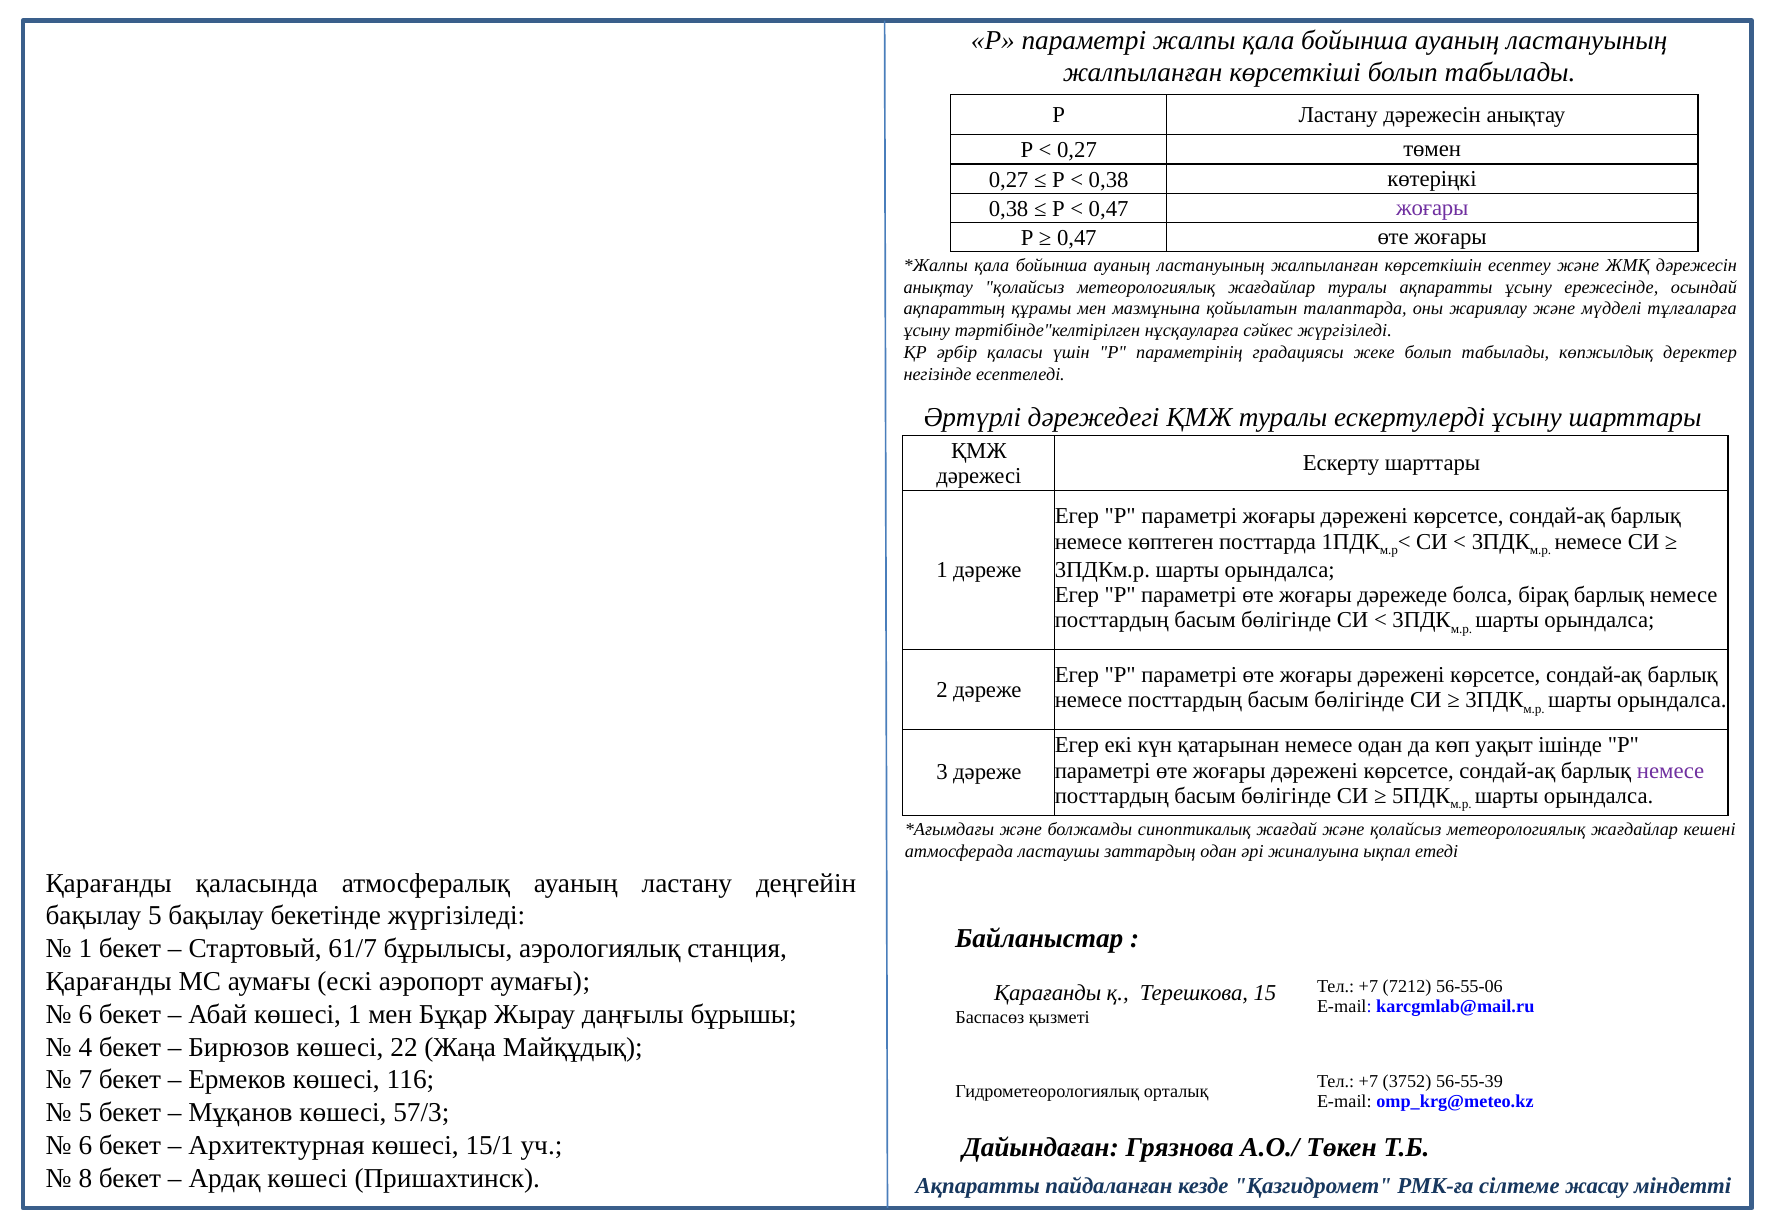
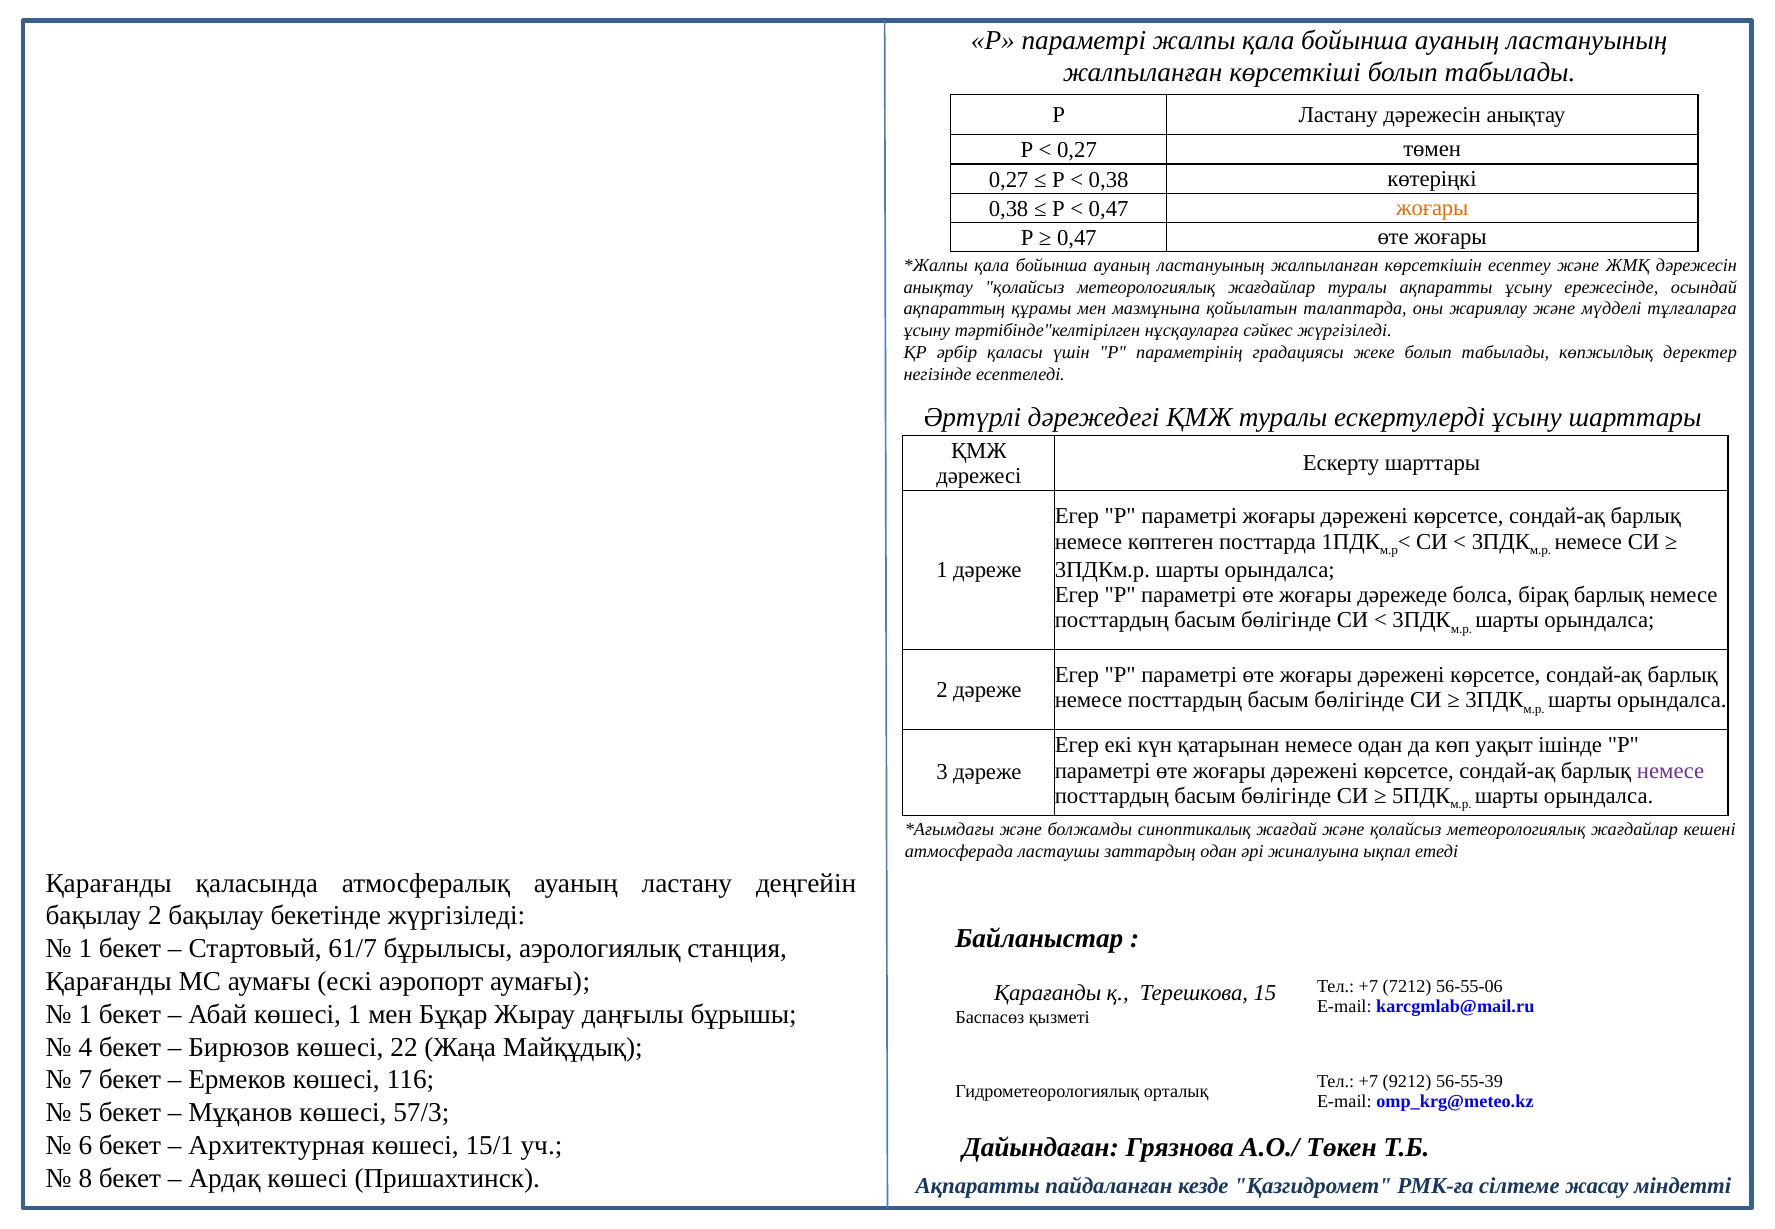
жоғары colour: purple -> orange (1432, 208)
бақылау 5: 5 -> 2 (155, 916)
6: 6 -> 1 (85, 1014)
3752: 3752 -> 9212 (1407, 1081)
